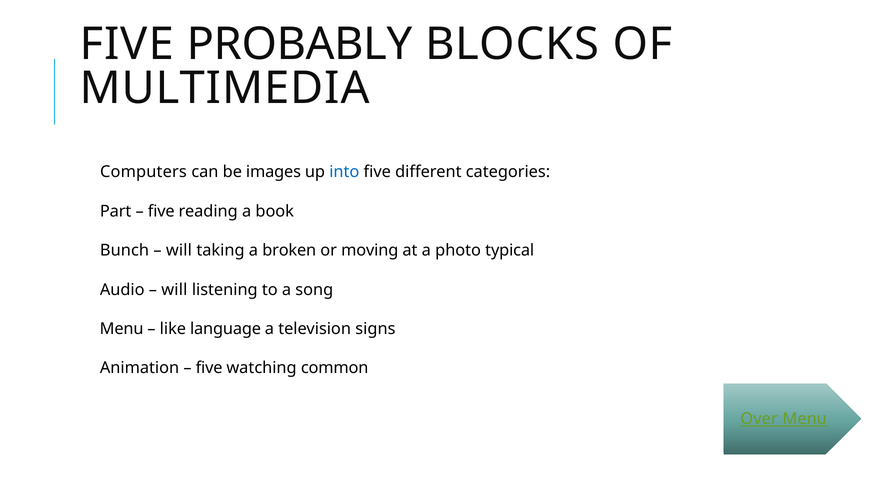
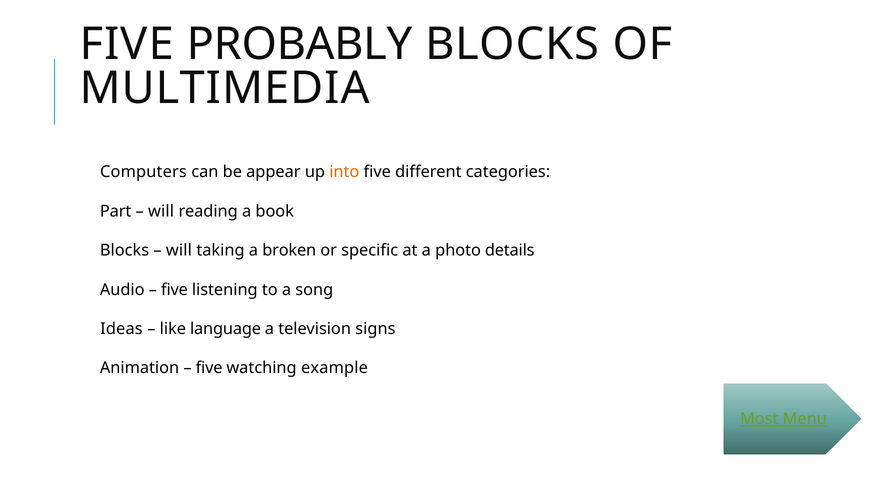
images: images -> appear (273, 172)
into colour: blue -> orange (344, 172)
five: five -> will (161, 212)
Bunch: Bunch -> Blocks (125, 251)
moving: moving -> specific (370, 251)
typical: typical -> details (510, 251)
will: will -> five (175, 290)
Menu: Menu -> Ideas (121, 329)
common: common -> example (335, 368)
Over: Over -> Most (759, 419)
